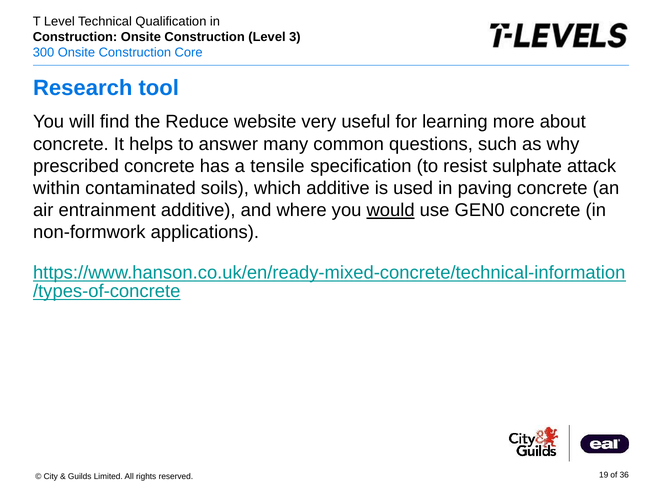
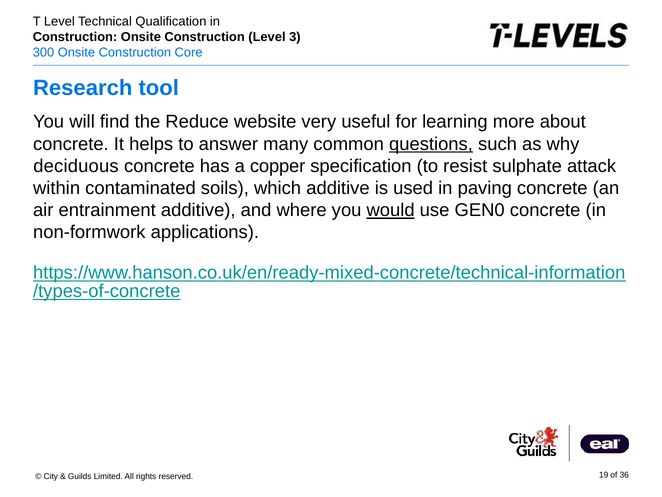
questions underline: none -> present (431, 144)
prescribed: prescribed -> deciduous (76, 166)
tensile: tensile -> copper (278, 166)
